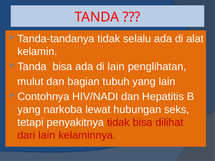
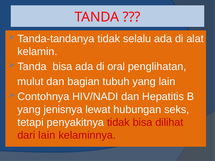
di lain: lain -> oral (116, 67)
narkoba: narkoba -> jenisnya (63, 110)
